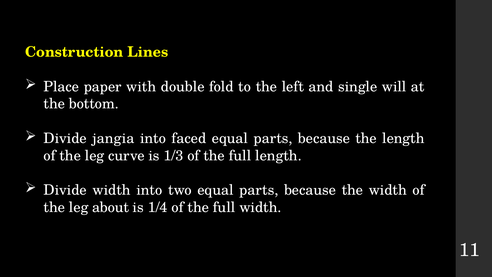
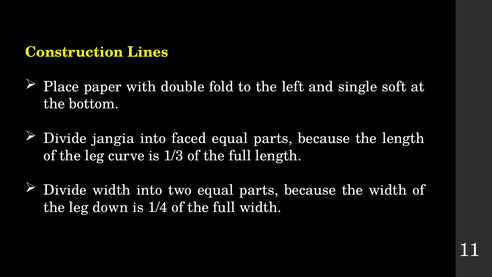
will: will -> soft (394, 87)
about: about -> down (110, 207)
